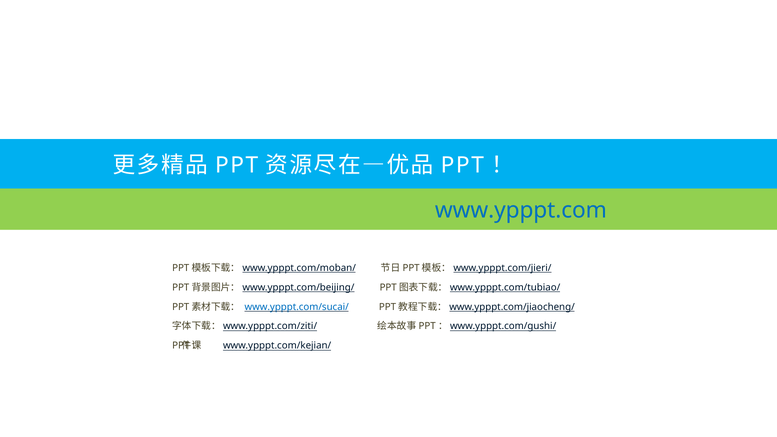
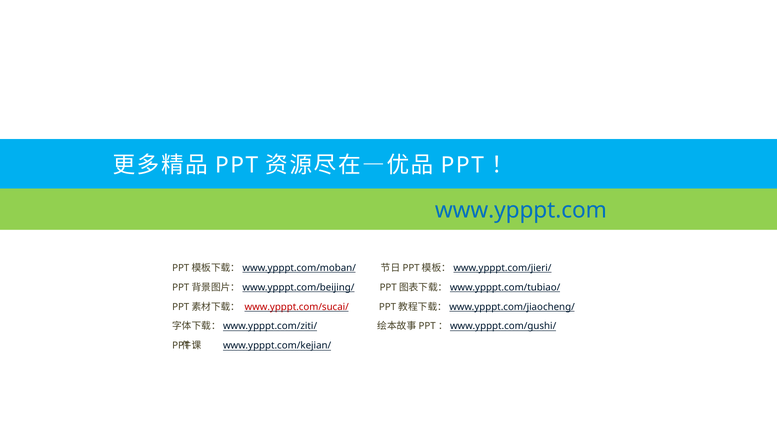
www.ypppt.com/sucai/ colour: blue -> red (297, 307)
